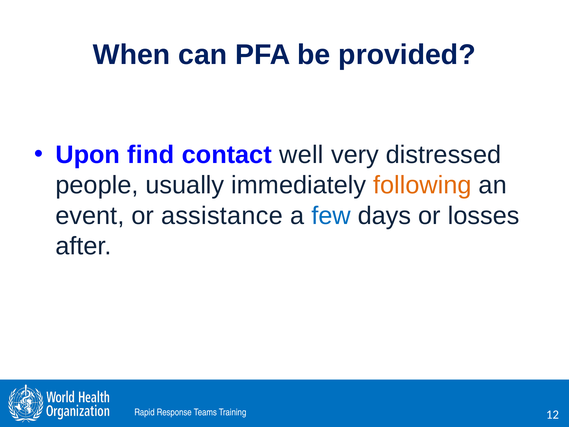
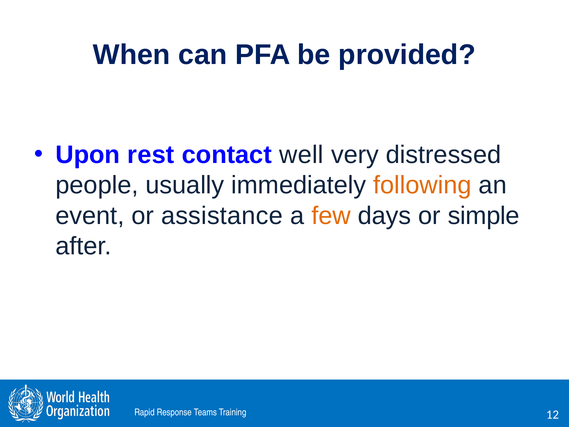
find: find -> rest (151, 155)
few colour: blue -> orange (331, 216)
losses: losses -> simple (484, 216)
